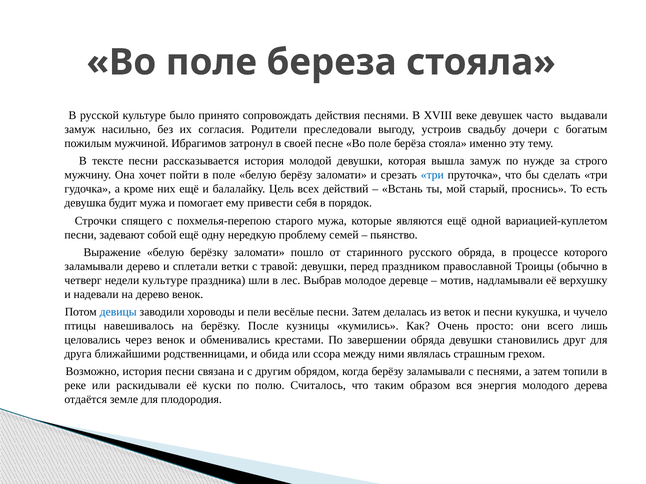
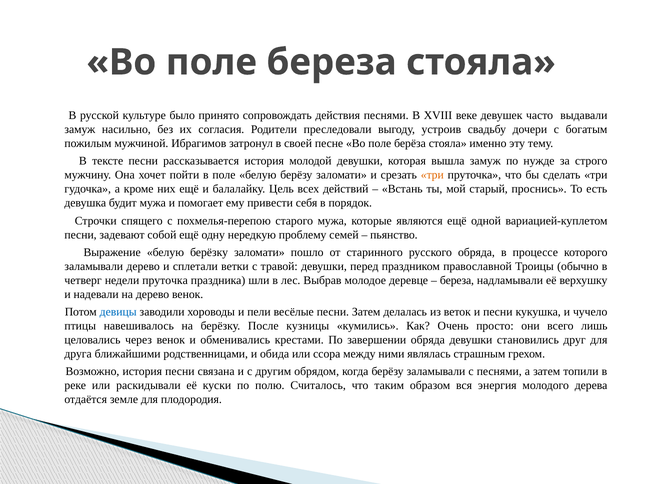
три colour: blue -> orange (432, 175)
недели культуре: культуре -> пруточка (165, 281)
мотив: мотив -> береза (457, 281)
